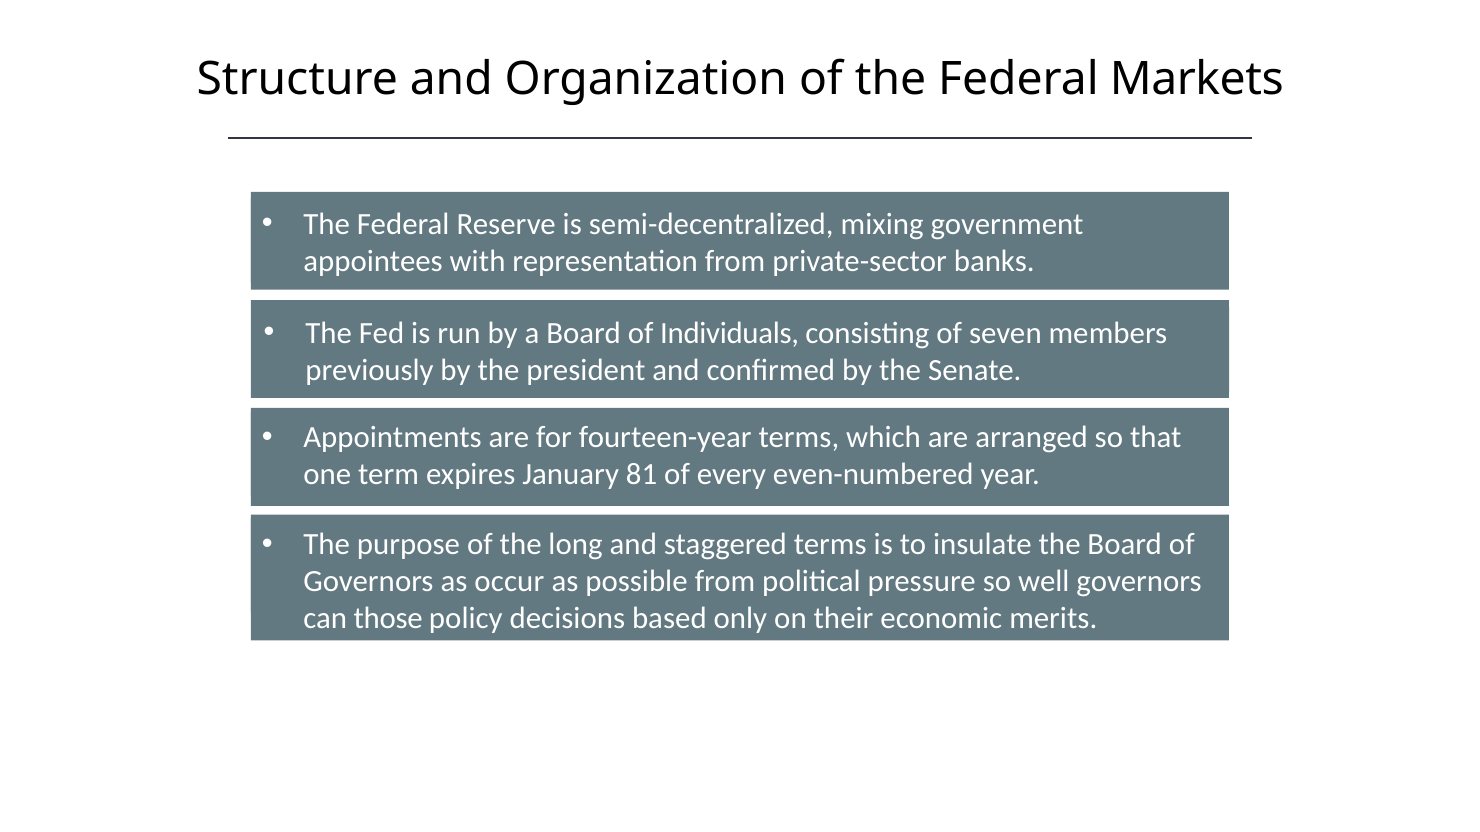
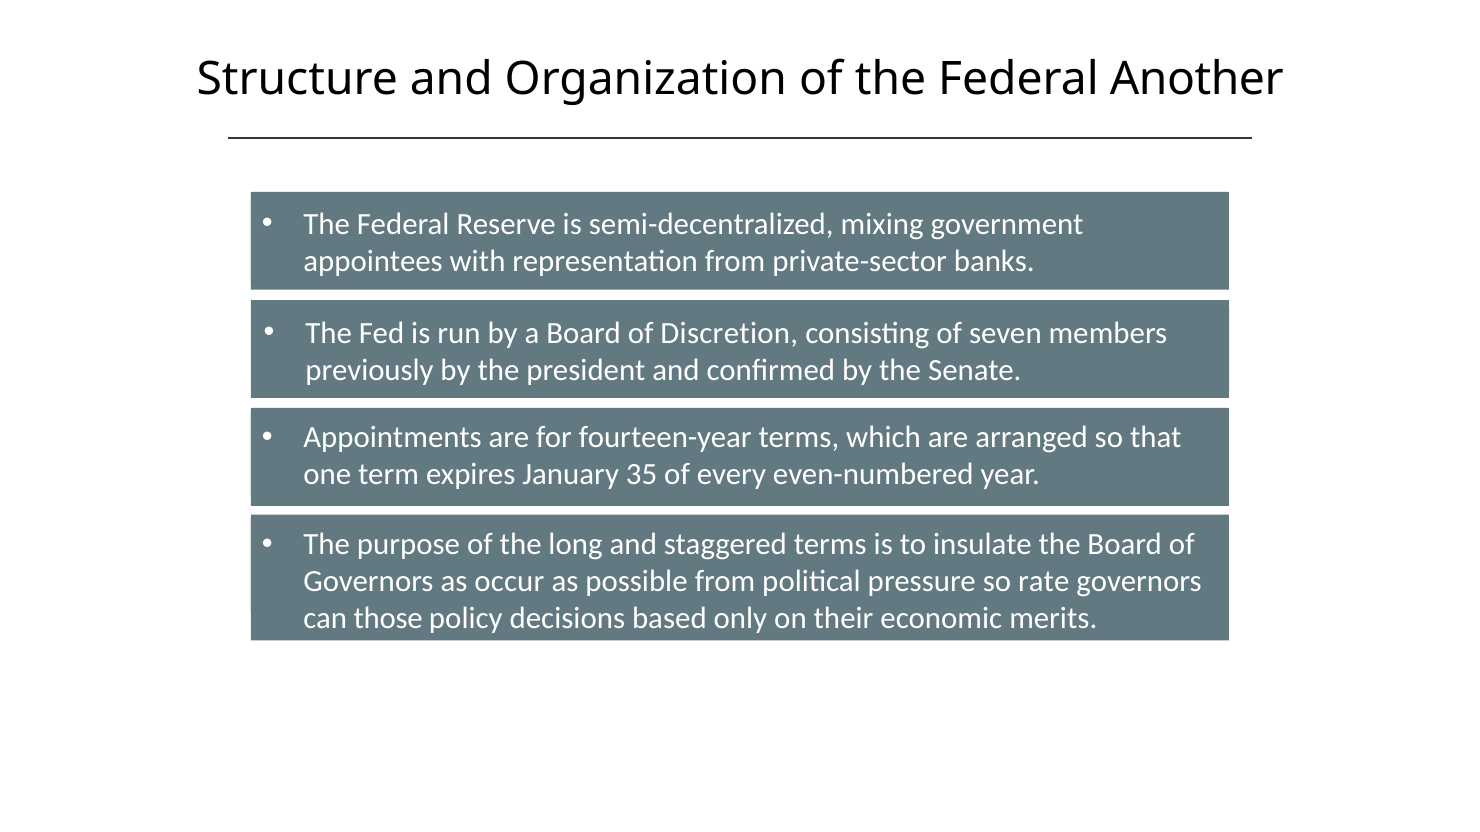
Markets: Markets -> Another (1197, 79)
Individuals: Individuals -> Discretion (729, 333)
81: 81 -> 35 (642, 475)
well: well -> rate (1044, 582)
